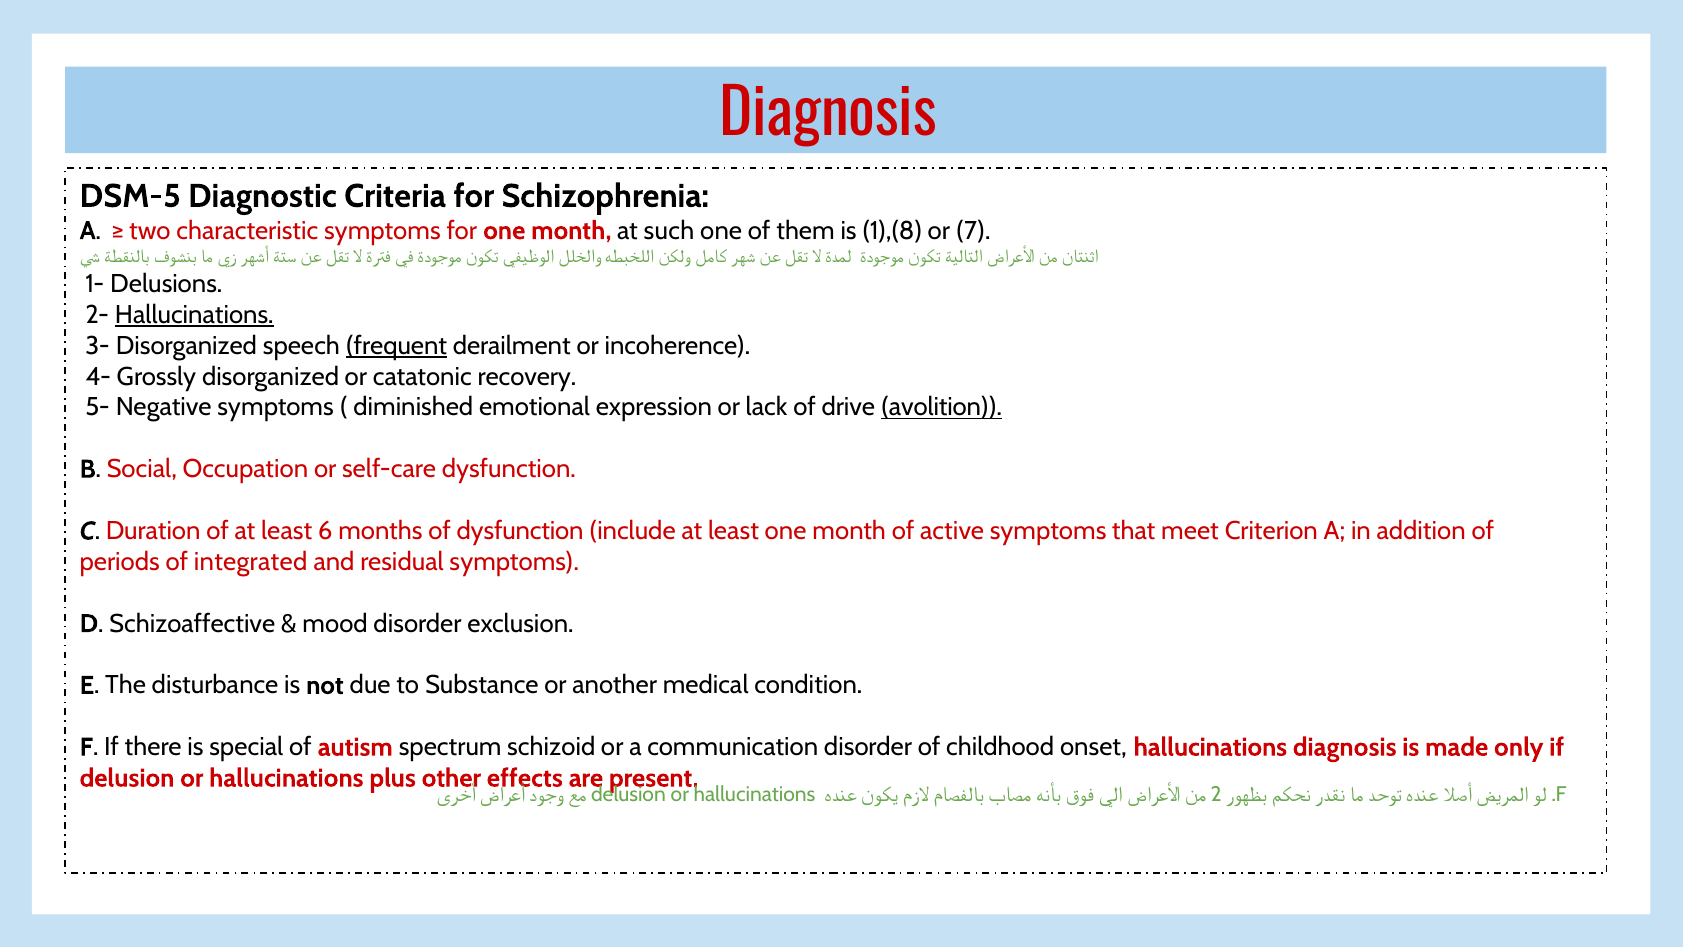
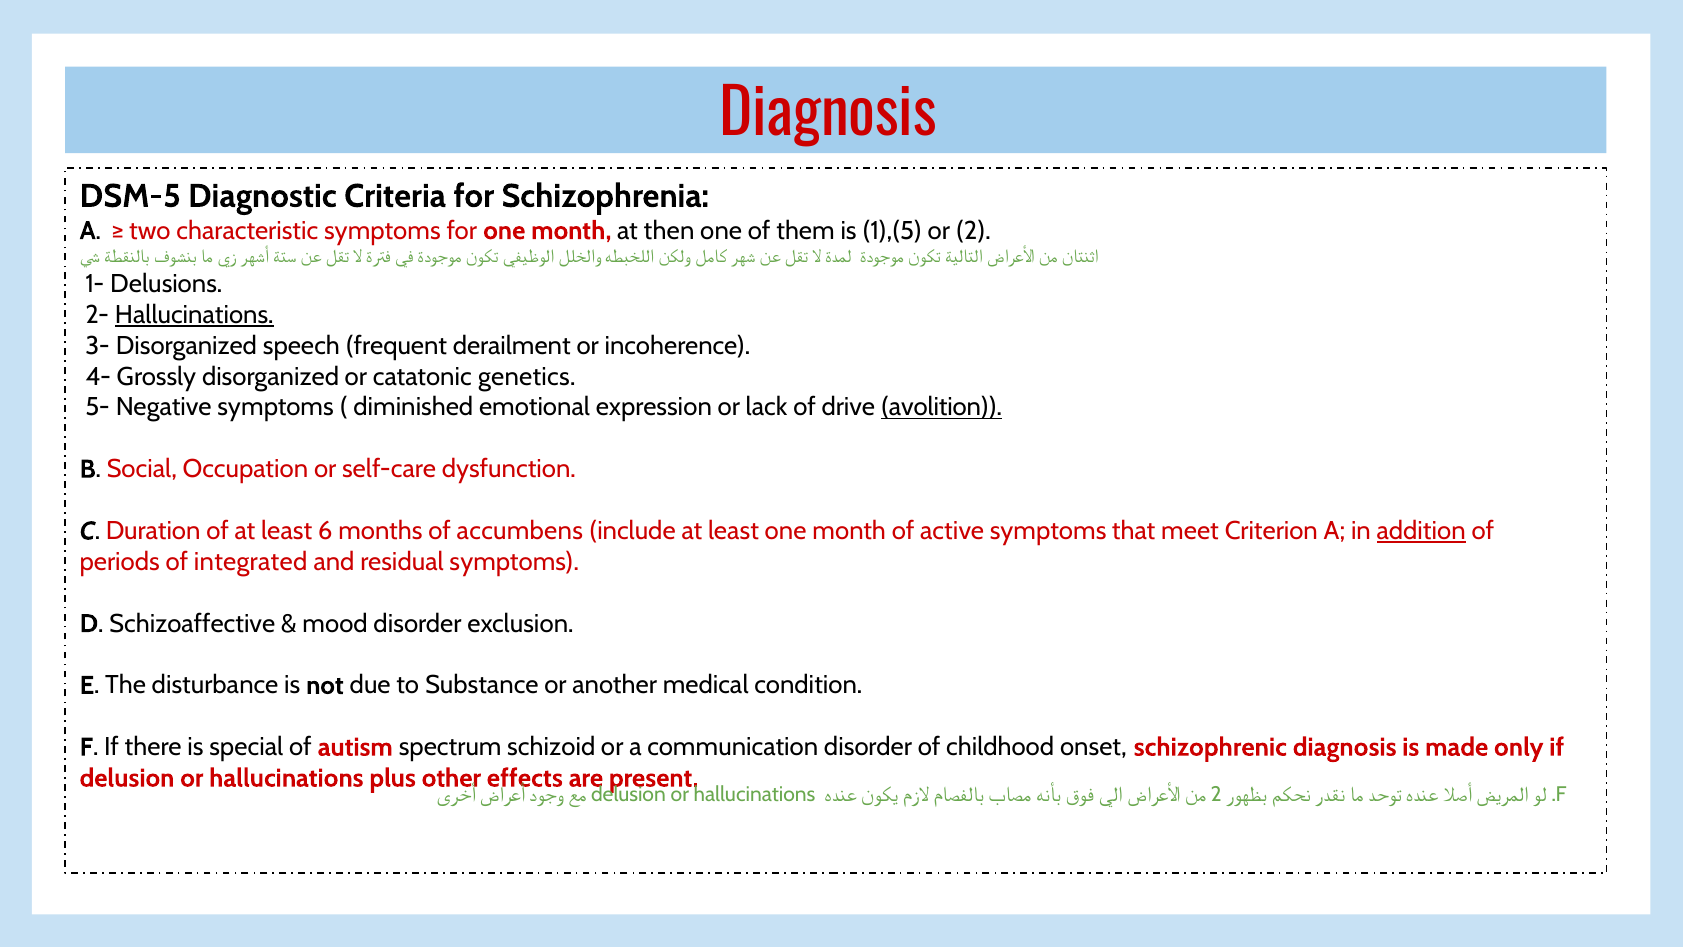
such: such -> then (669, 231)
1),(8: 1),(8 -> 1),(5 (892, 231)
or 7: 7 -> 2 (973, 231)
frequent underline: present -> none (396, 346)
recovery: recovery -> genetics (527, 376)
of dysfunction: dysfunction -> accumbens (520, 531)
addition underline: none -> present (1421, 531)
onset hallucinations: hallucinations -> schizophrenic (1210, 747)
